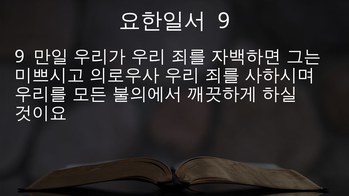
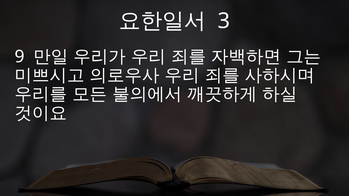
9: 9 -> 3 (224, 21)
